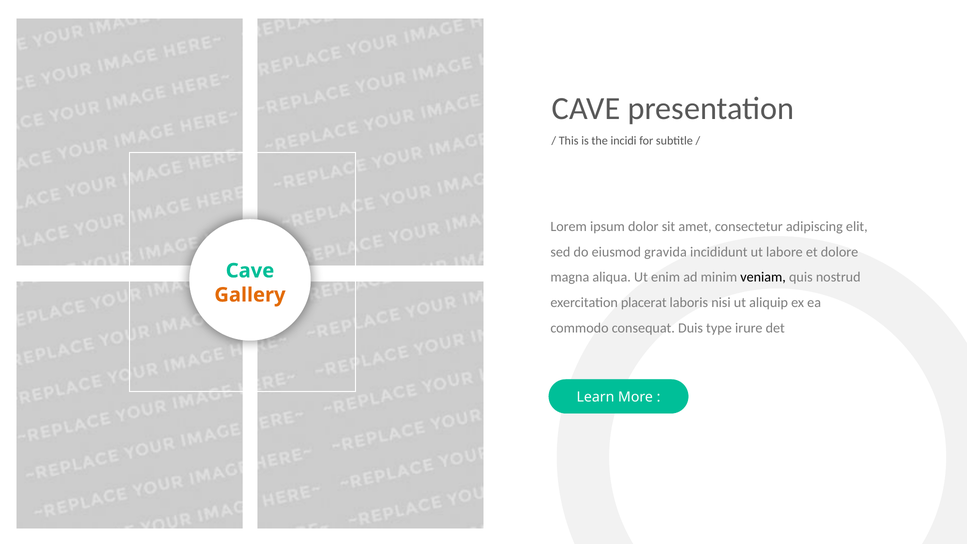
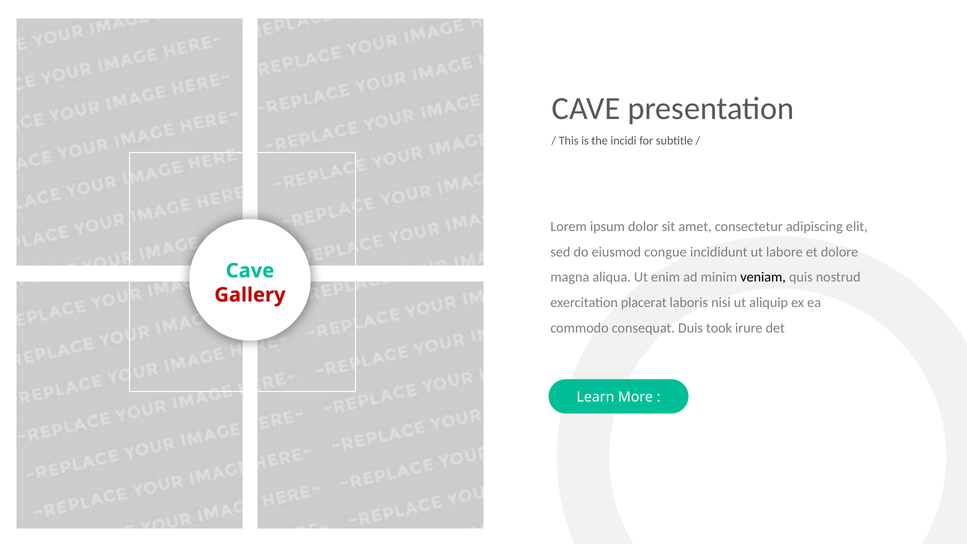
gravida: gravida -> congue (665, 252)
Gallery colour: orange -> red (250, 295)
type: type -> took (719, 328)
